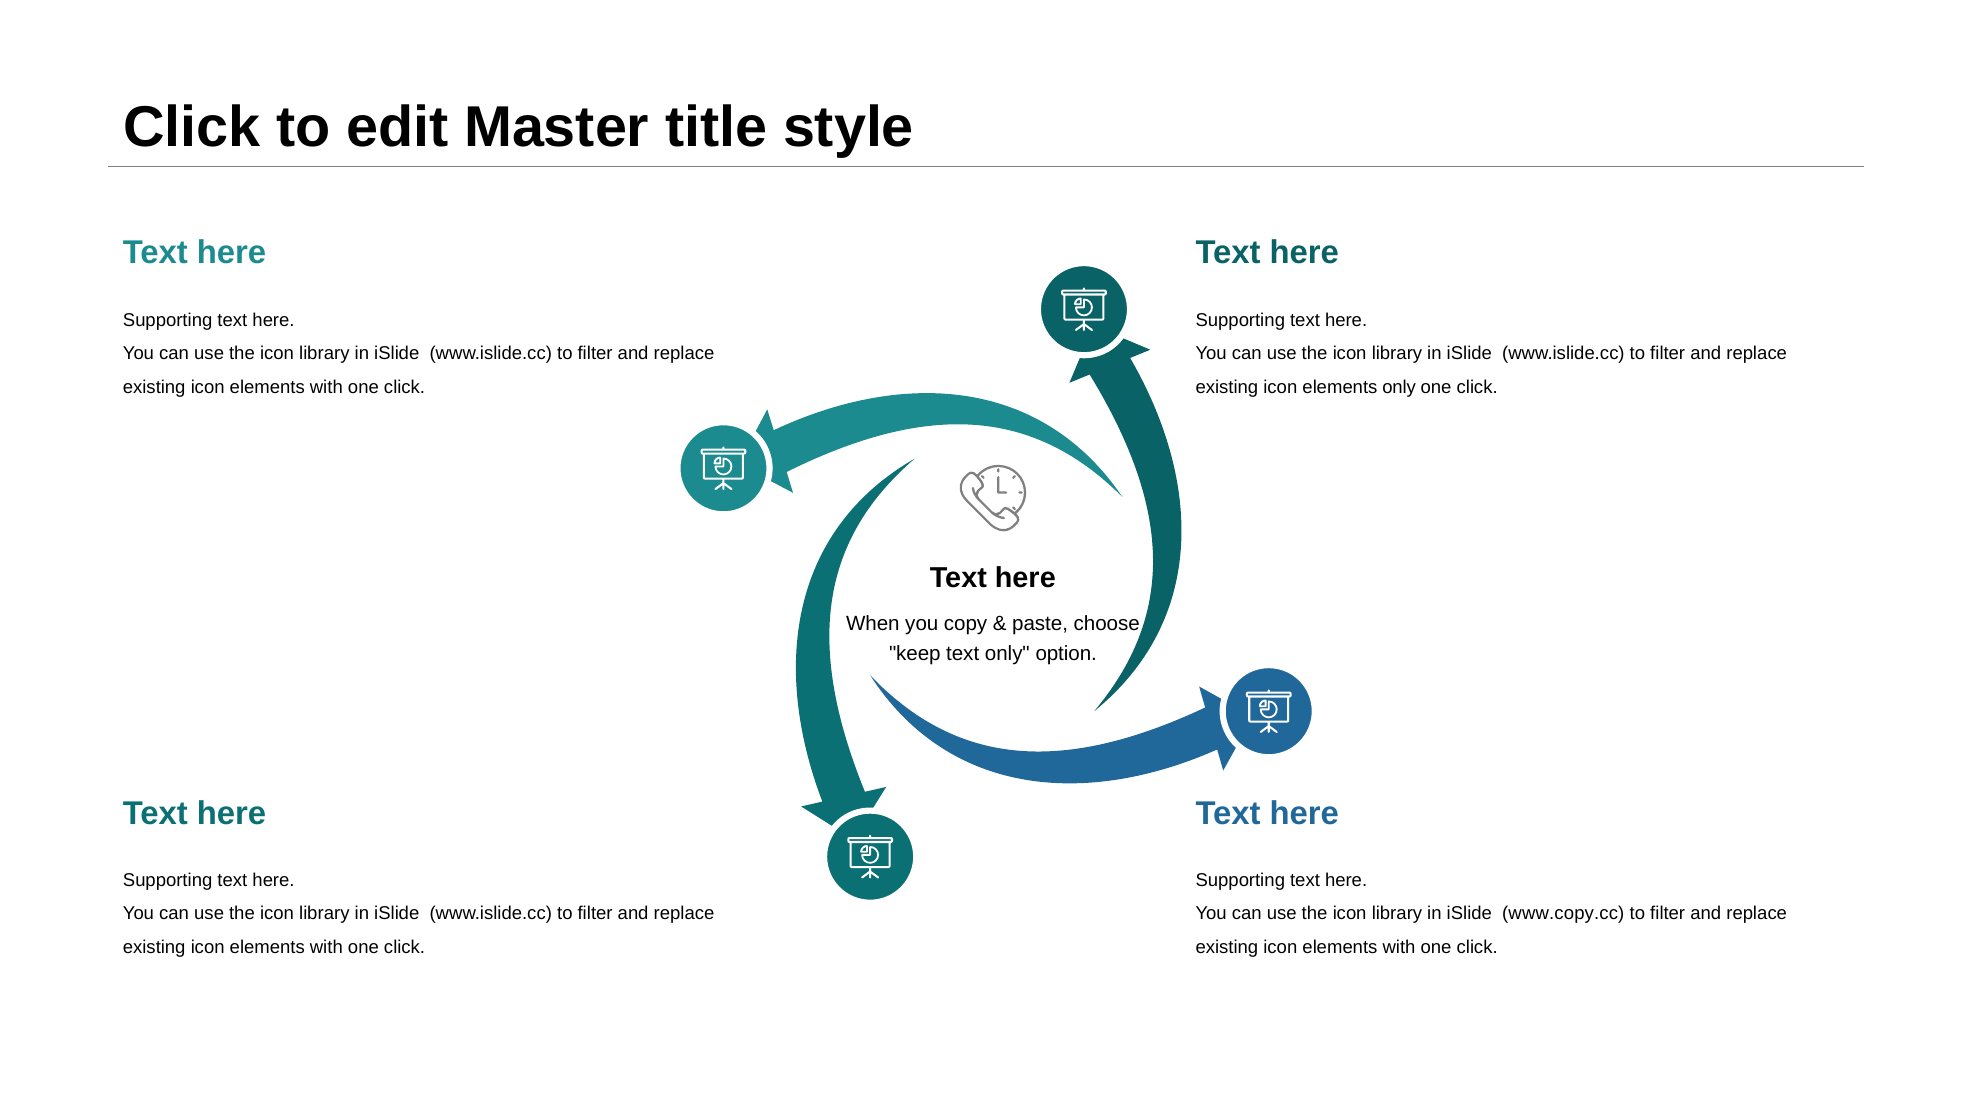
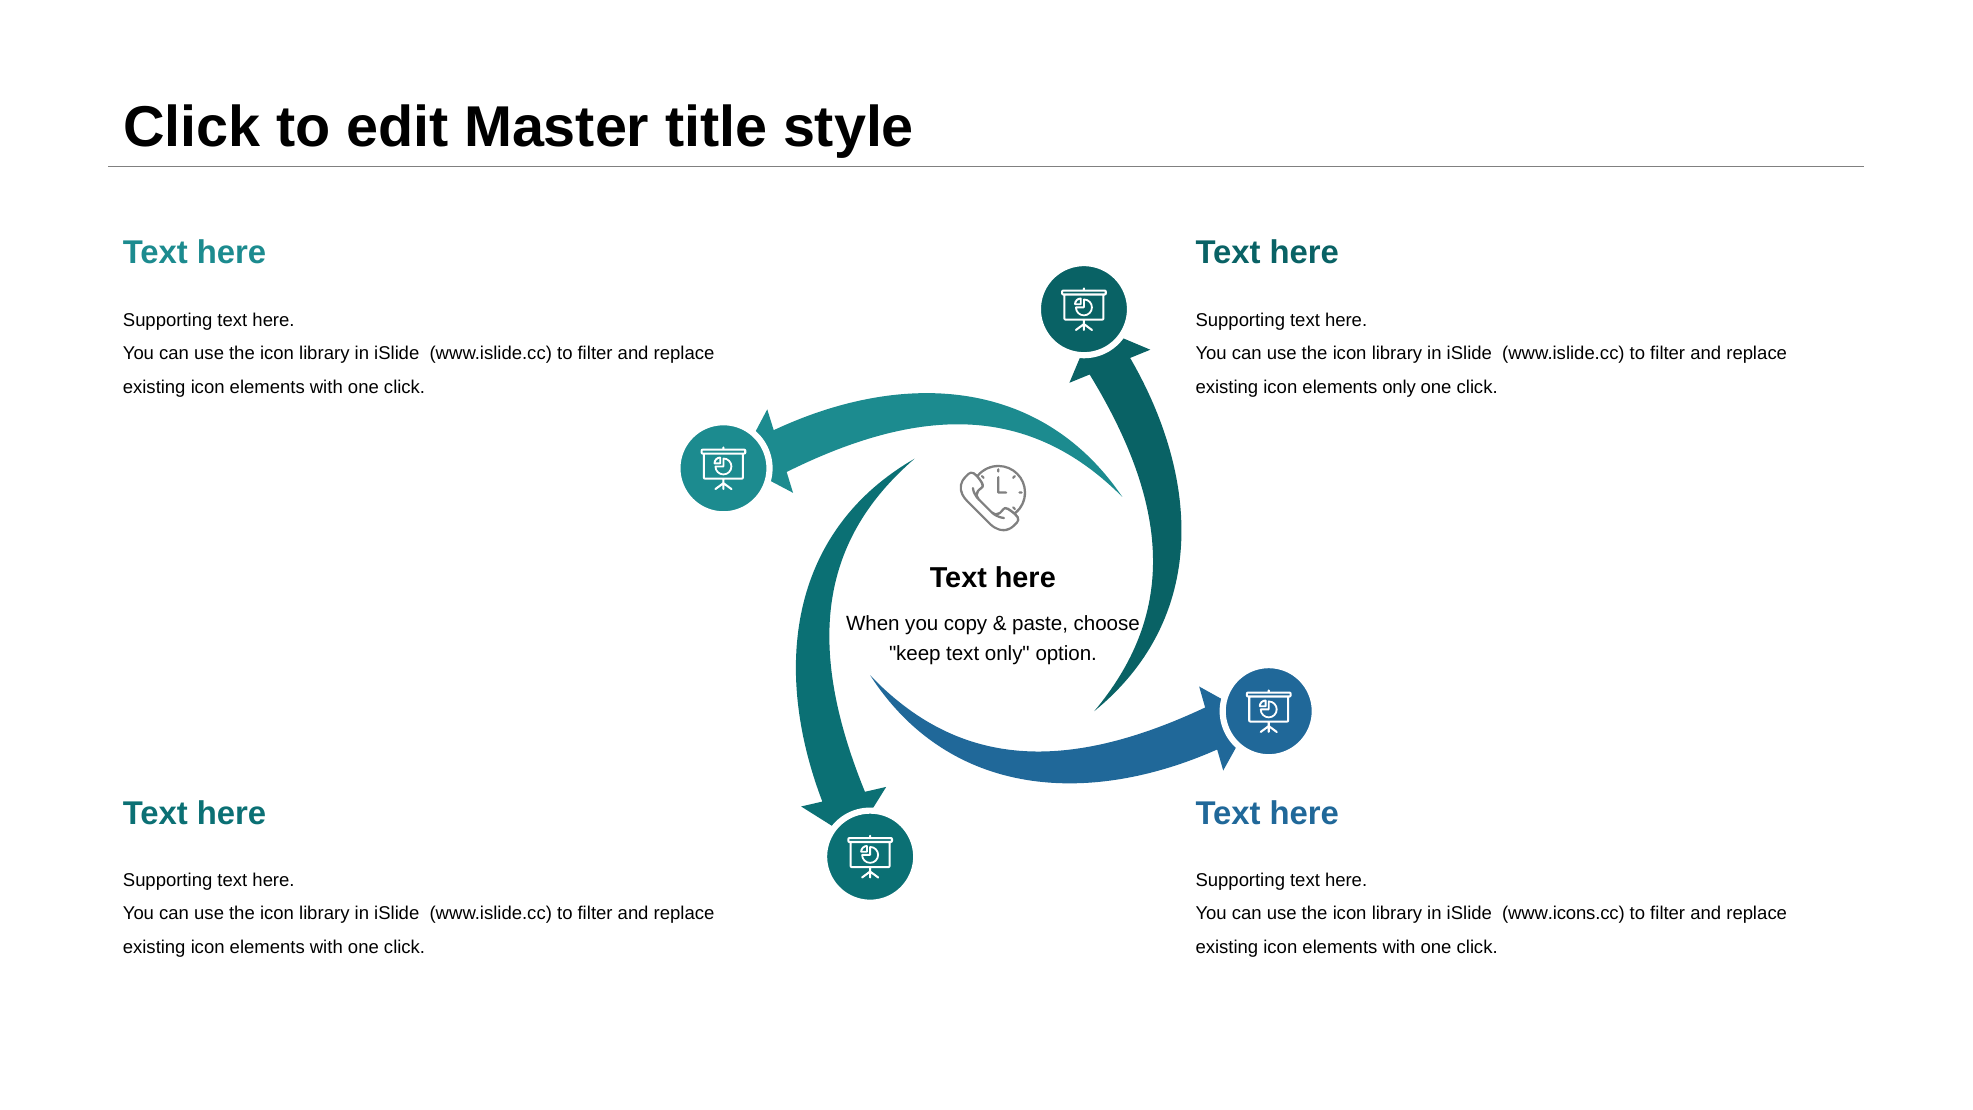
www.copy.cc: www.copy.cc -> www.icons.cc (1563, 914)
